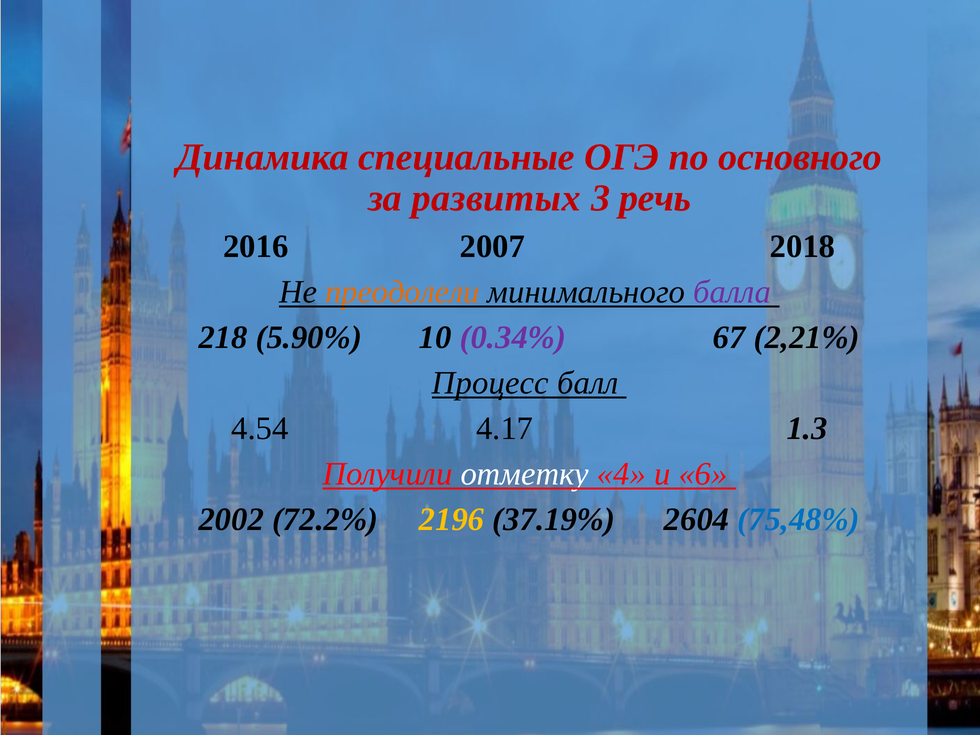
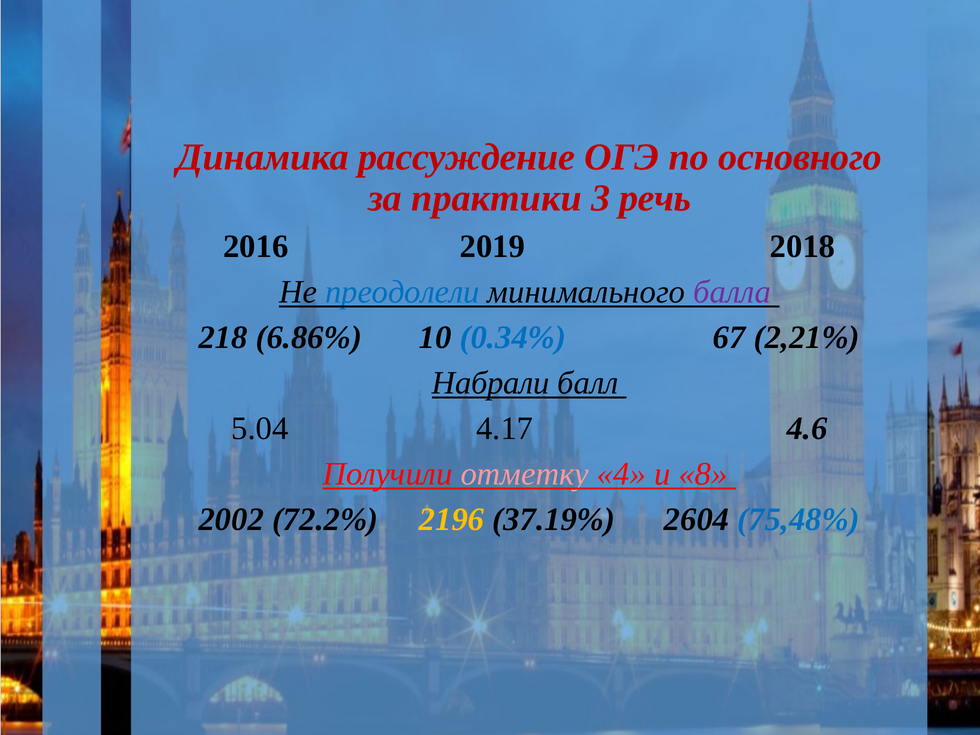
специальные: специальные -> рассуждение (467, 157)
развитых: развитых -> практики (497, 198)
2007: 2007 -> 2019 (492, 247)
преодолели colour: orange -> blue (402, 292)
5.90%: 5.90% -> 6.86% (309, 338)
0.34% colour: purple -> blue (513, 338)
Процесс: Процесс -> Набрали (491, 383)
4.54: 4.54 -> 5.04 (260, 429)
1.3: 1.3 -> 4.6 (807, 429)
отметку colour: white -> pink (525, 474)
6: 6 -> 8 (703, 474)
